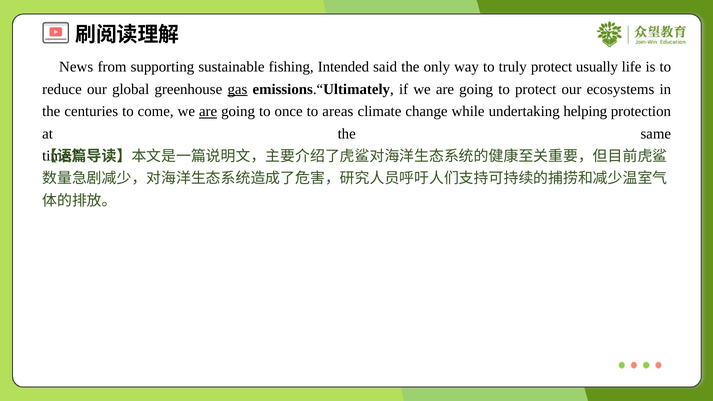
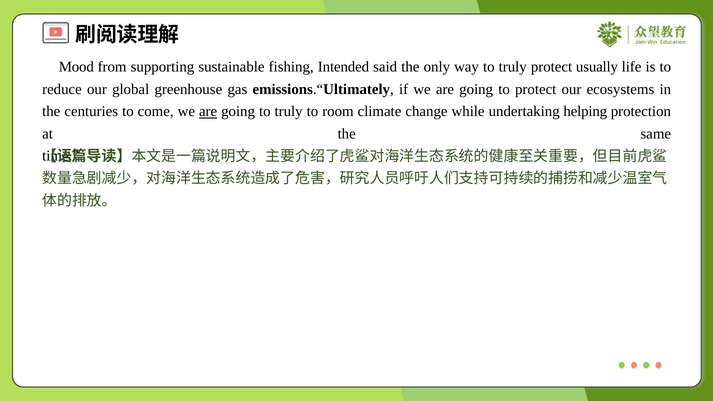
News: News -> Mood (76, 67)
gas underline: present -> none (237, 89)
going to once: once -> truly (289, 112)
areas: areas -> room (338, 112)
